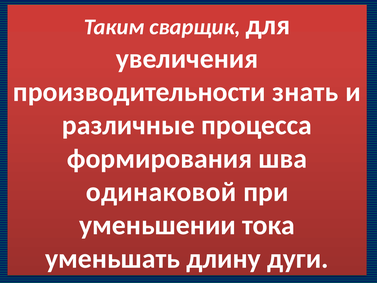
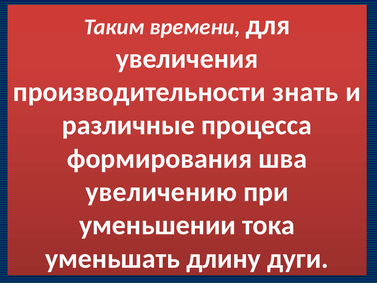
сварщик: сварщик -> времени (195, 27)
одинаковой: одинаковой -> увеличению (161, 192)
